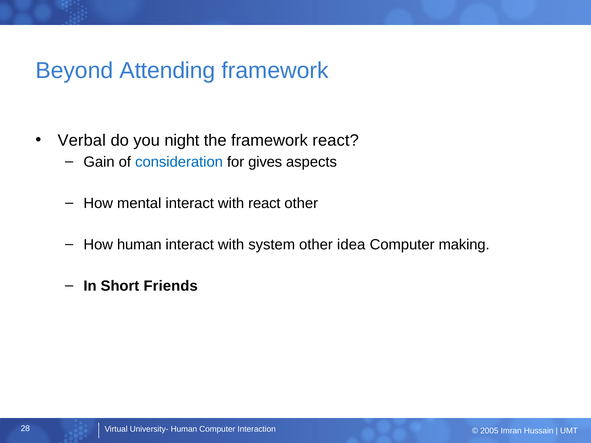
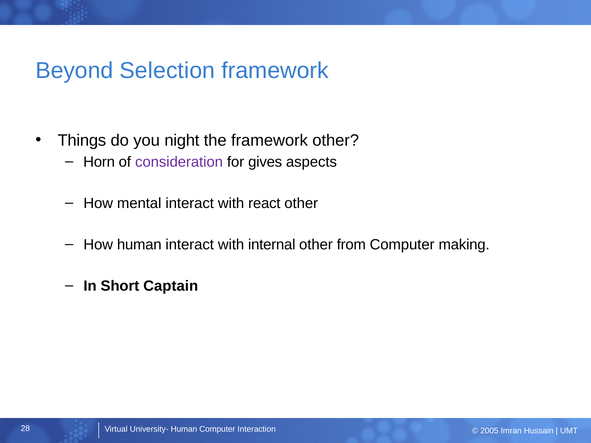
Attending: Attending -> Selection (167, 71)
Verbal: Verbal -> Things (82, 140)
framework react: react -> other (336, 140)
Gain: Gain -> Horn (99, 162)
consideration colour: blue -> purple (179, 162)
system: system -> internal (272, 245)
idea: idea -> from (351, 245)
Friends: Friends -> Captain (171, 286)
